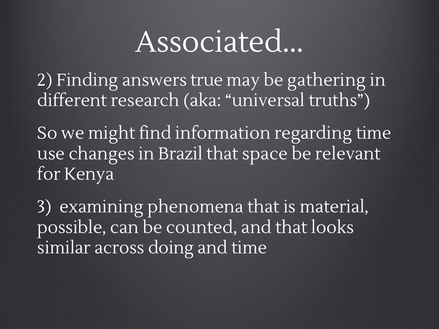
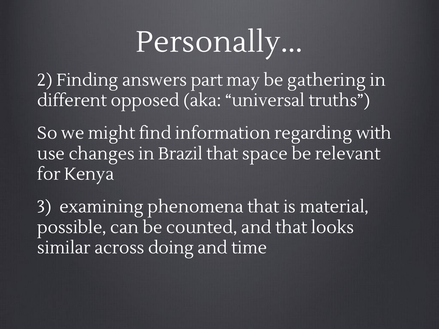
Associated: Associated -> Personally (219, 42)
true: true -> part (207, 80)
research: research -> opposed (145, 101)
regarding time: time -> with (374, 133)
